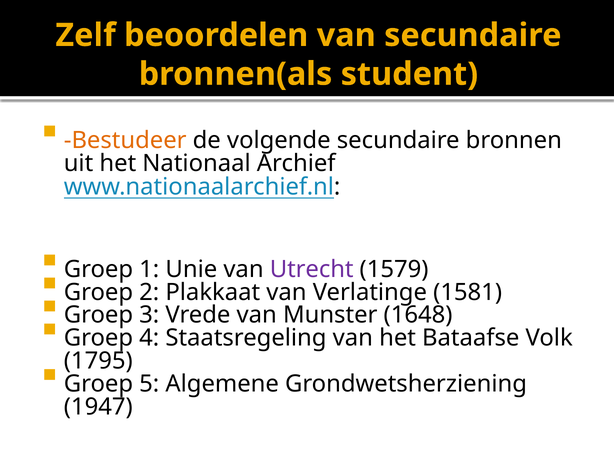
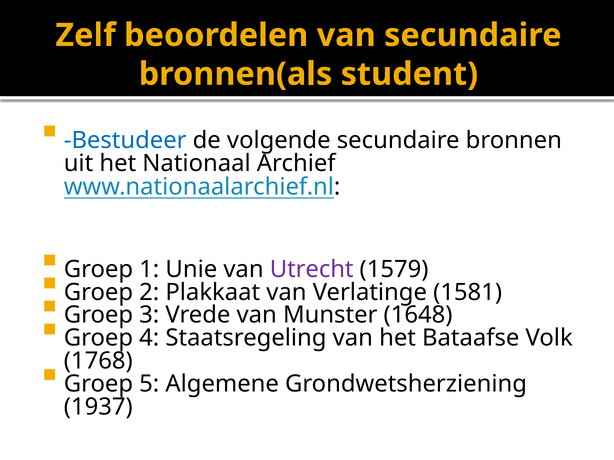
Bestudeer colour: orange -> blue (125, 140)
1795: 1795 -> 1768 (98, 361)
1947: 1947 -> 1937 (98, 407)
